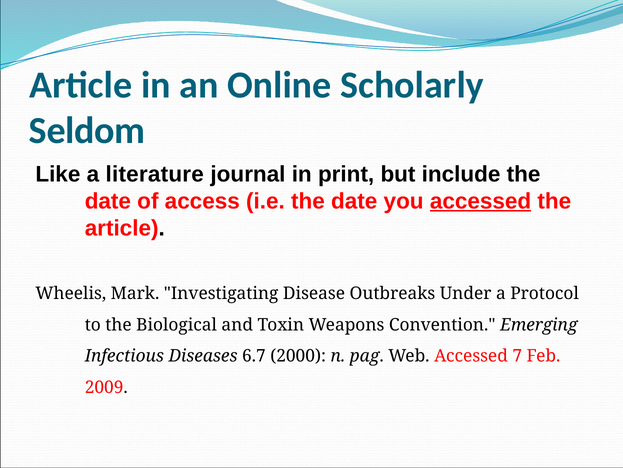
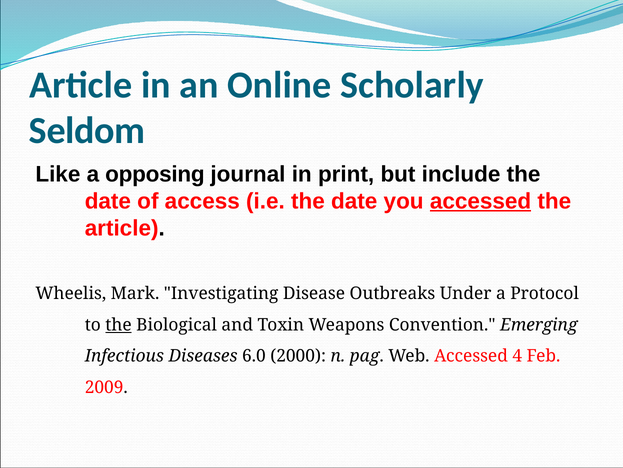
literature: literature -> opposing (155, 174)
the underline: none -> present (119, 324)
6.7: 6.7 -> 6.0 (254, 356)
7: 7 -> 4 (517, 356)
